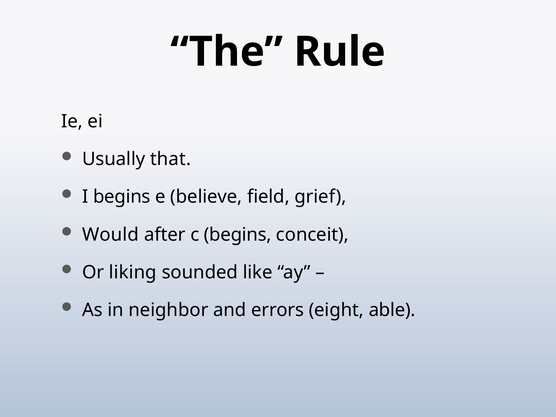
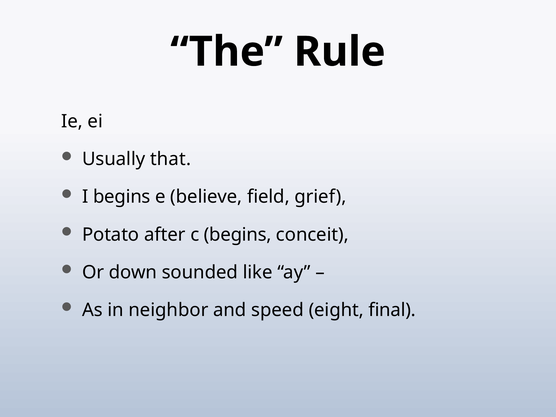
Would: Would -> Potato (111, 235)
liking: liking -> down (133, 272)
errors: errors -> speed (278, 310)
able: able -> final (392, 310)
